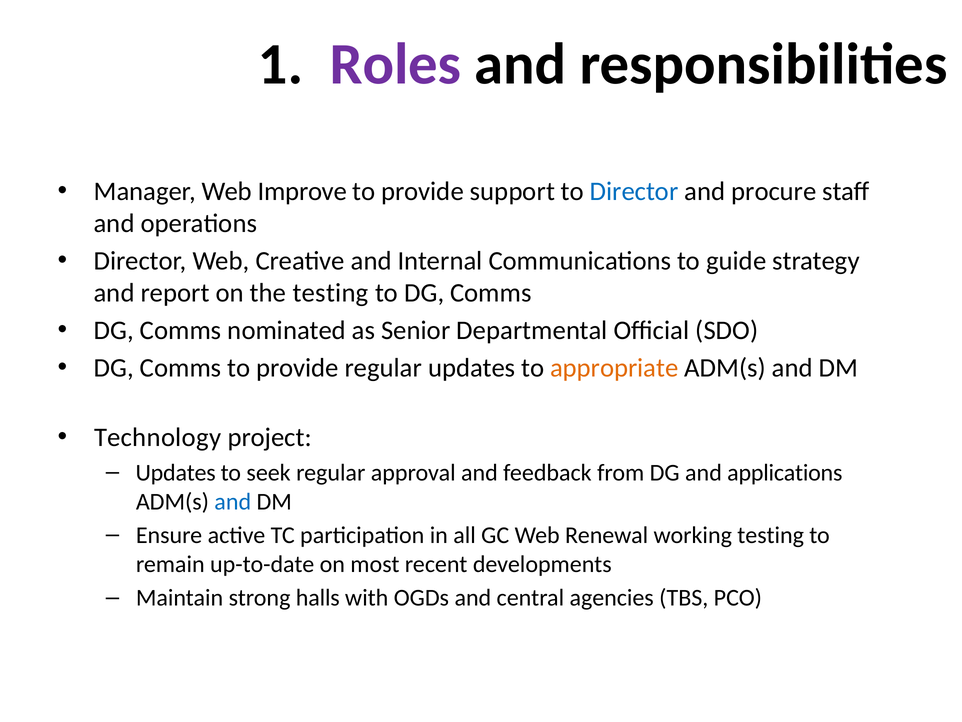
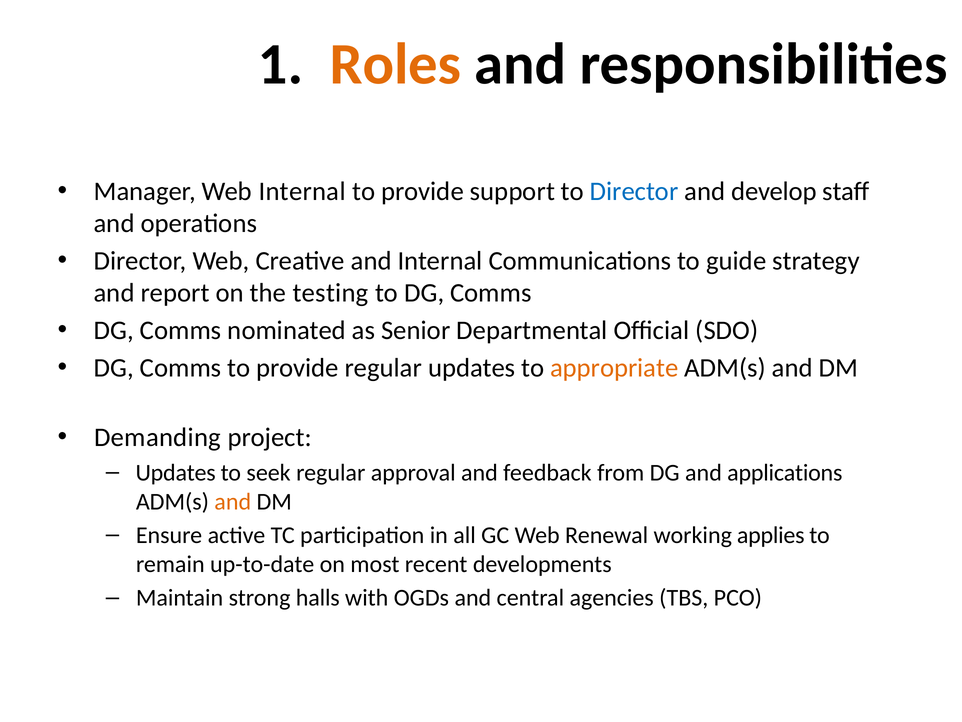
Roles colour: purple -> orange (396, 64)
Web Improve: Improve -> Internal (302, 191)
procure: procure -> develop (774, 191)
Technology: Technology -> Demanding (158, 437)
and colour: blue -> orange (233, 501)
working testing: testing -> applies (771, 535)
